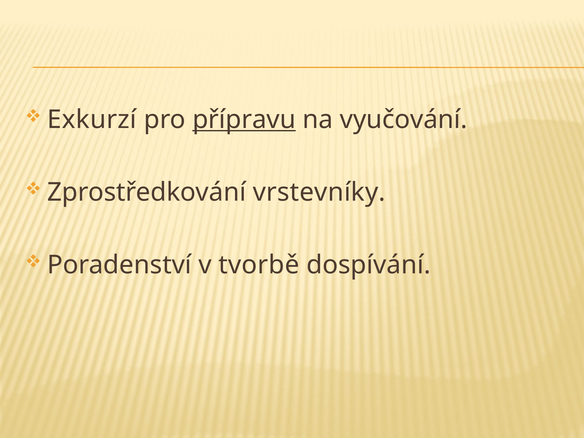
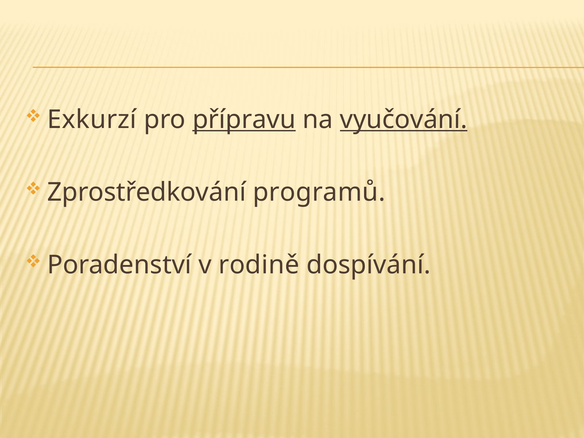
vyučování underline: none -> present (404, 120)
vrstevníky: vrstevníky -> programů (319, 192)
tvorbě: tvorbě -> rodině (259, 265)
